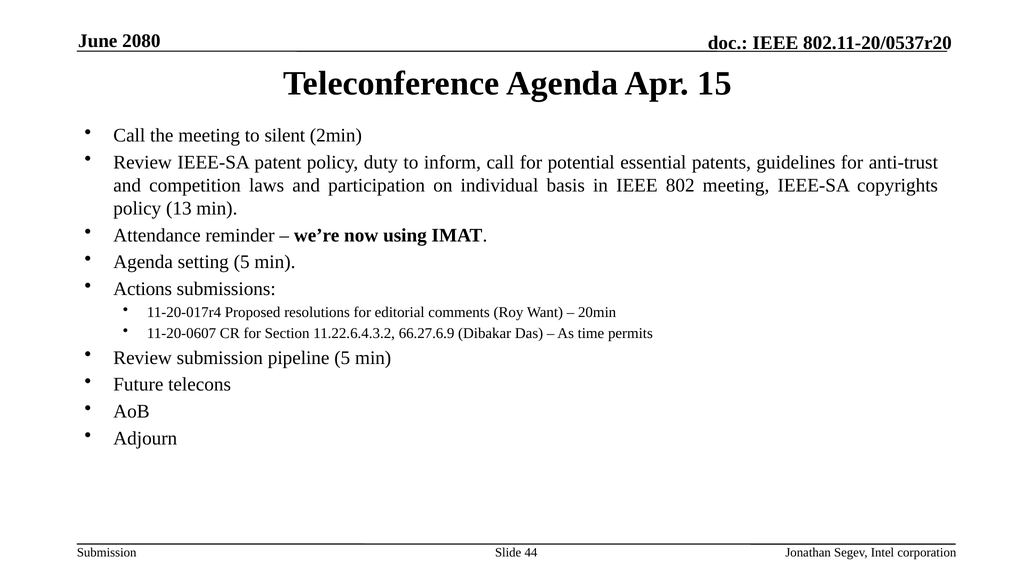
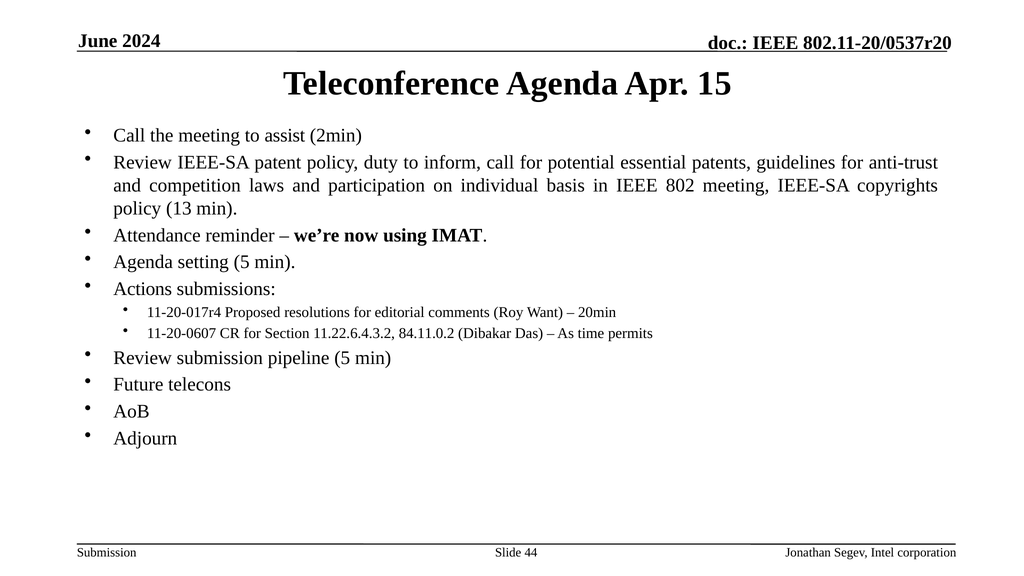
2080: 2080 -> 2024 (141, 41)
silent: silent -> assist (285, 135)
66.27.6.9: 66.27.6.9 -> 84.11.0.2 (427, 333)
